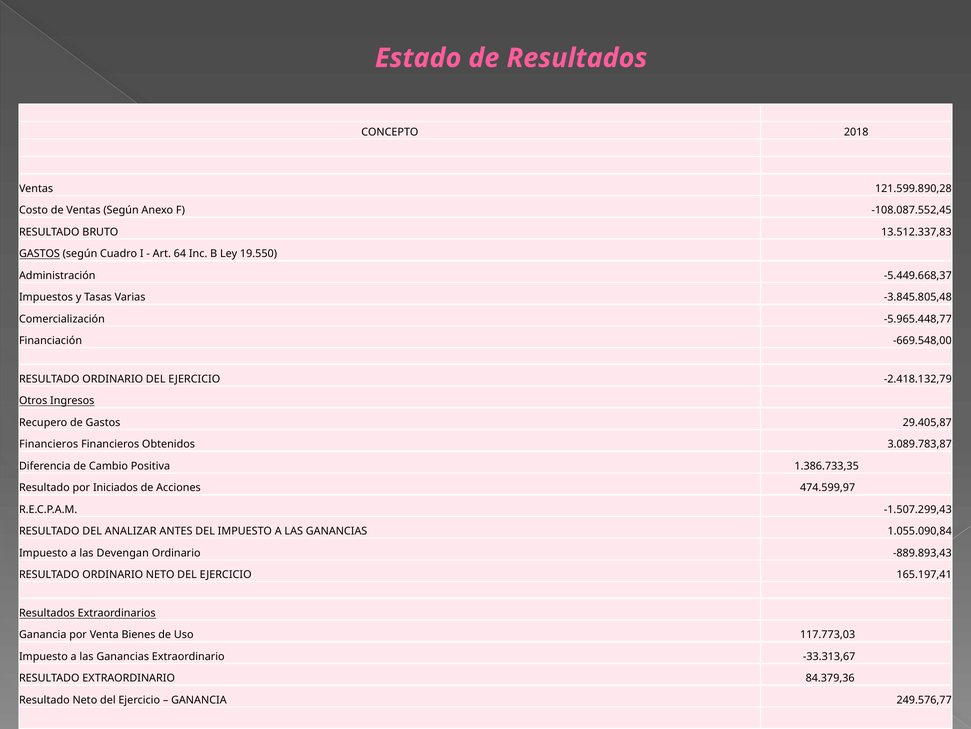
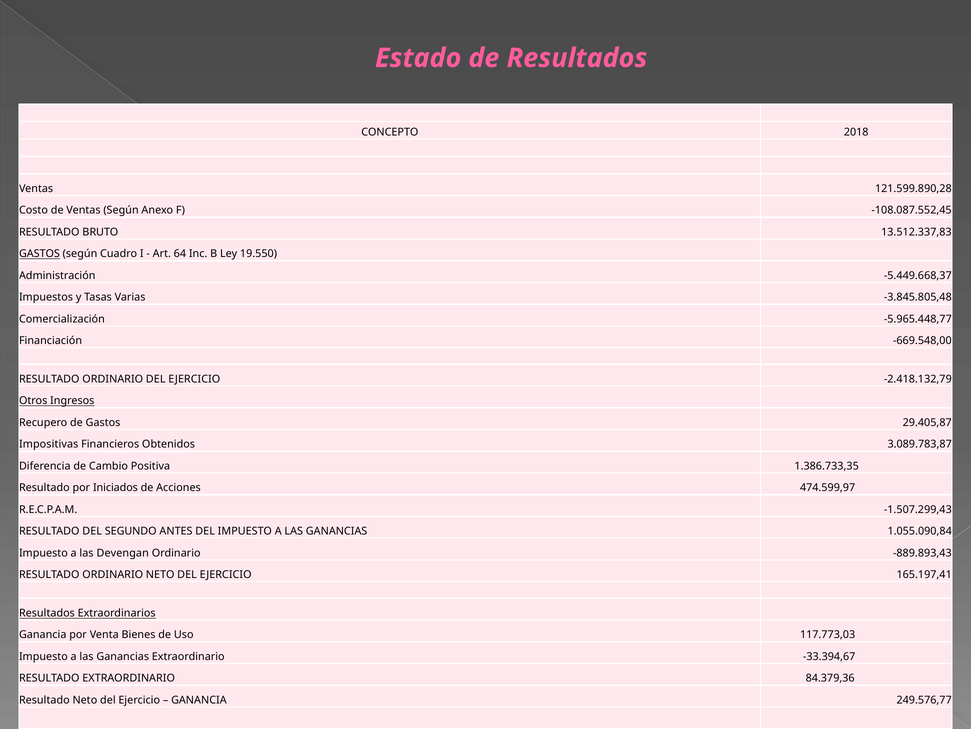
Financieros: Financieros -> Impositivas (49, 444)
ANALIZAR: ANALIZAR -> SEGUNDO (131, 531)
-33.313,67: -33.313,67 -> -33.394,67 (829, 656)
